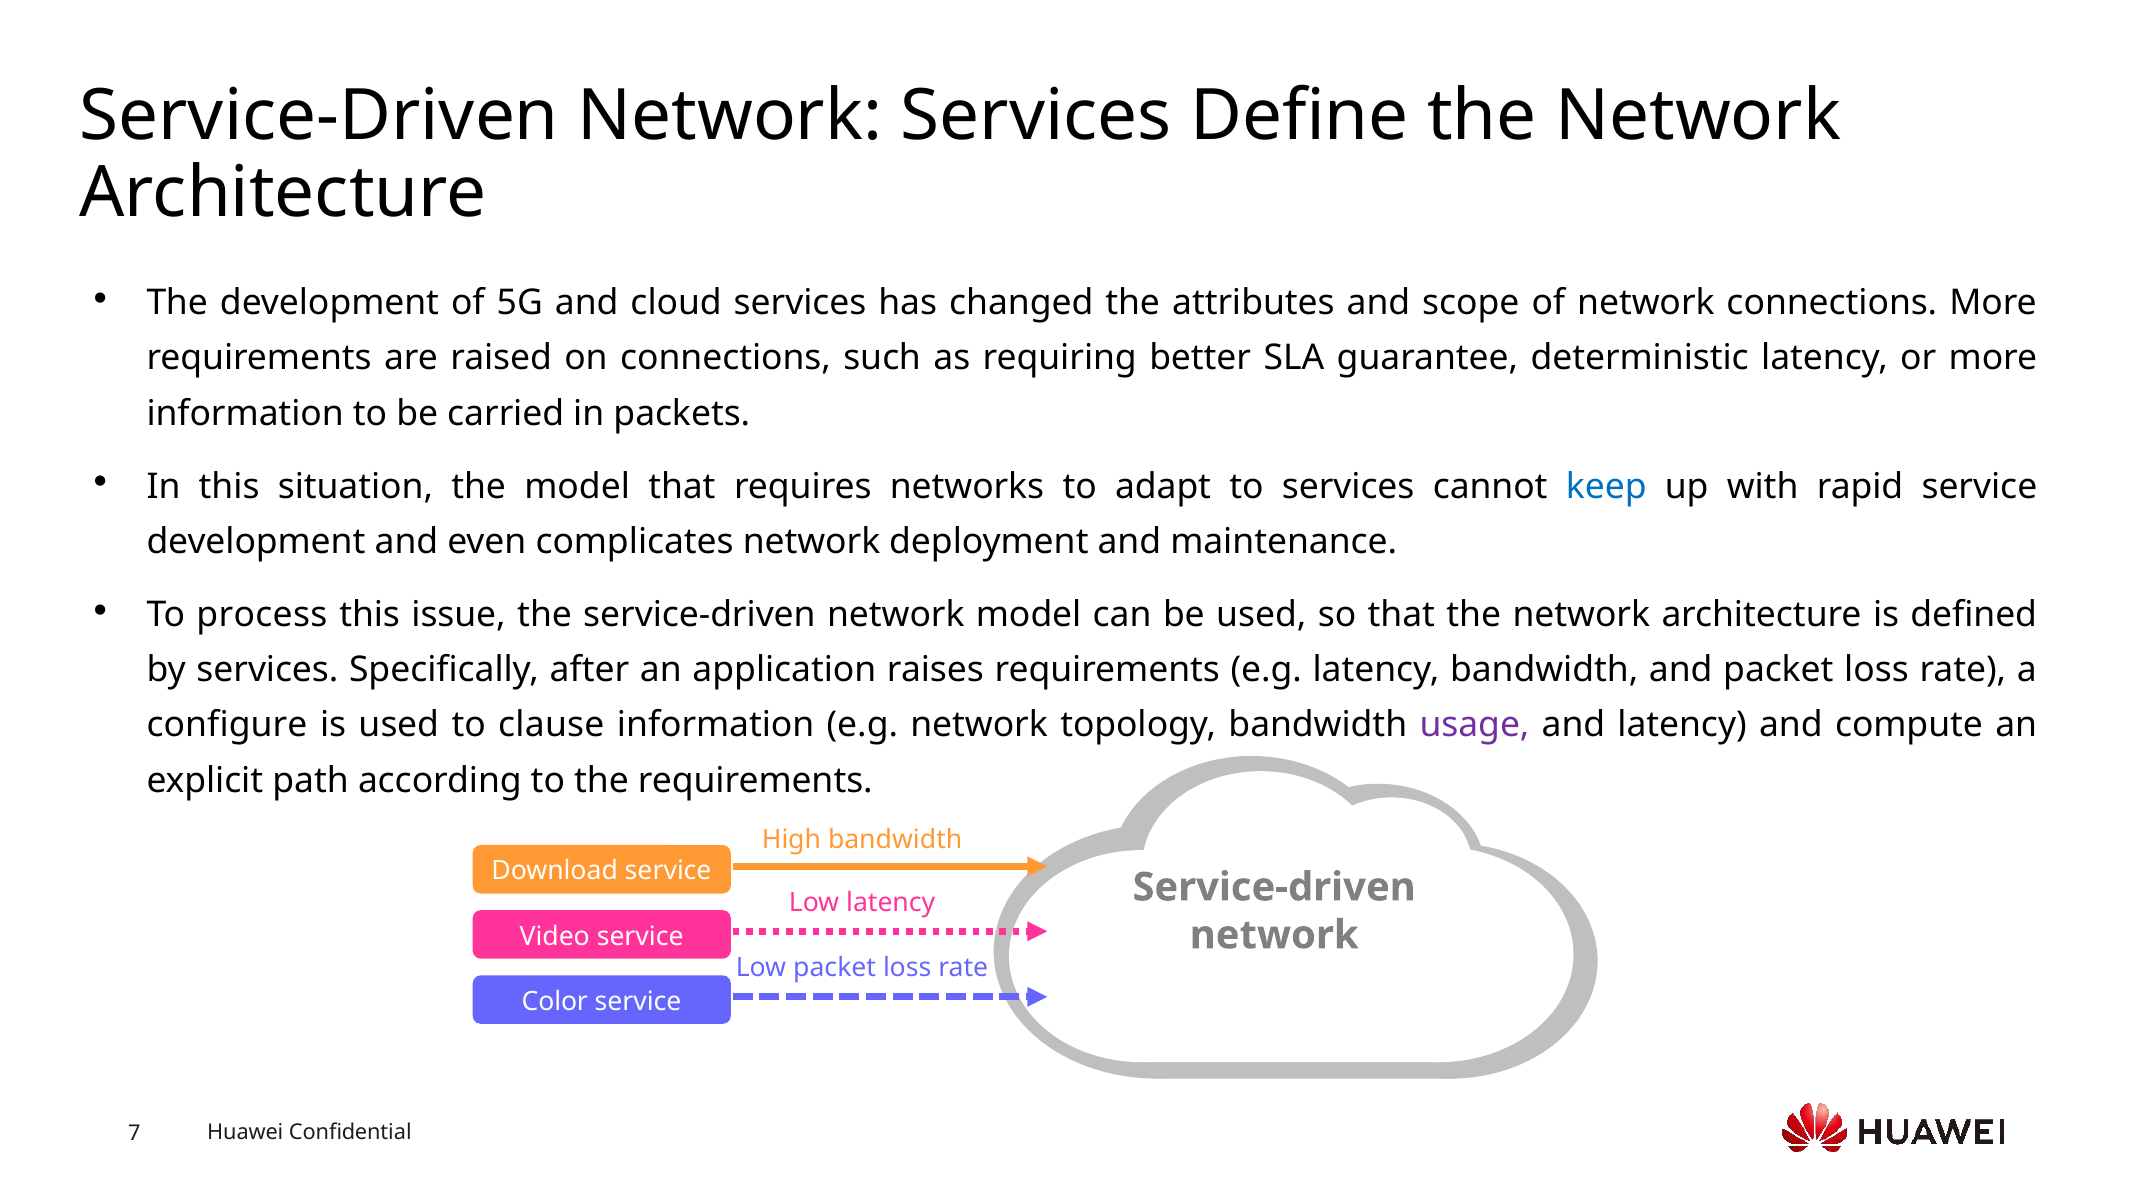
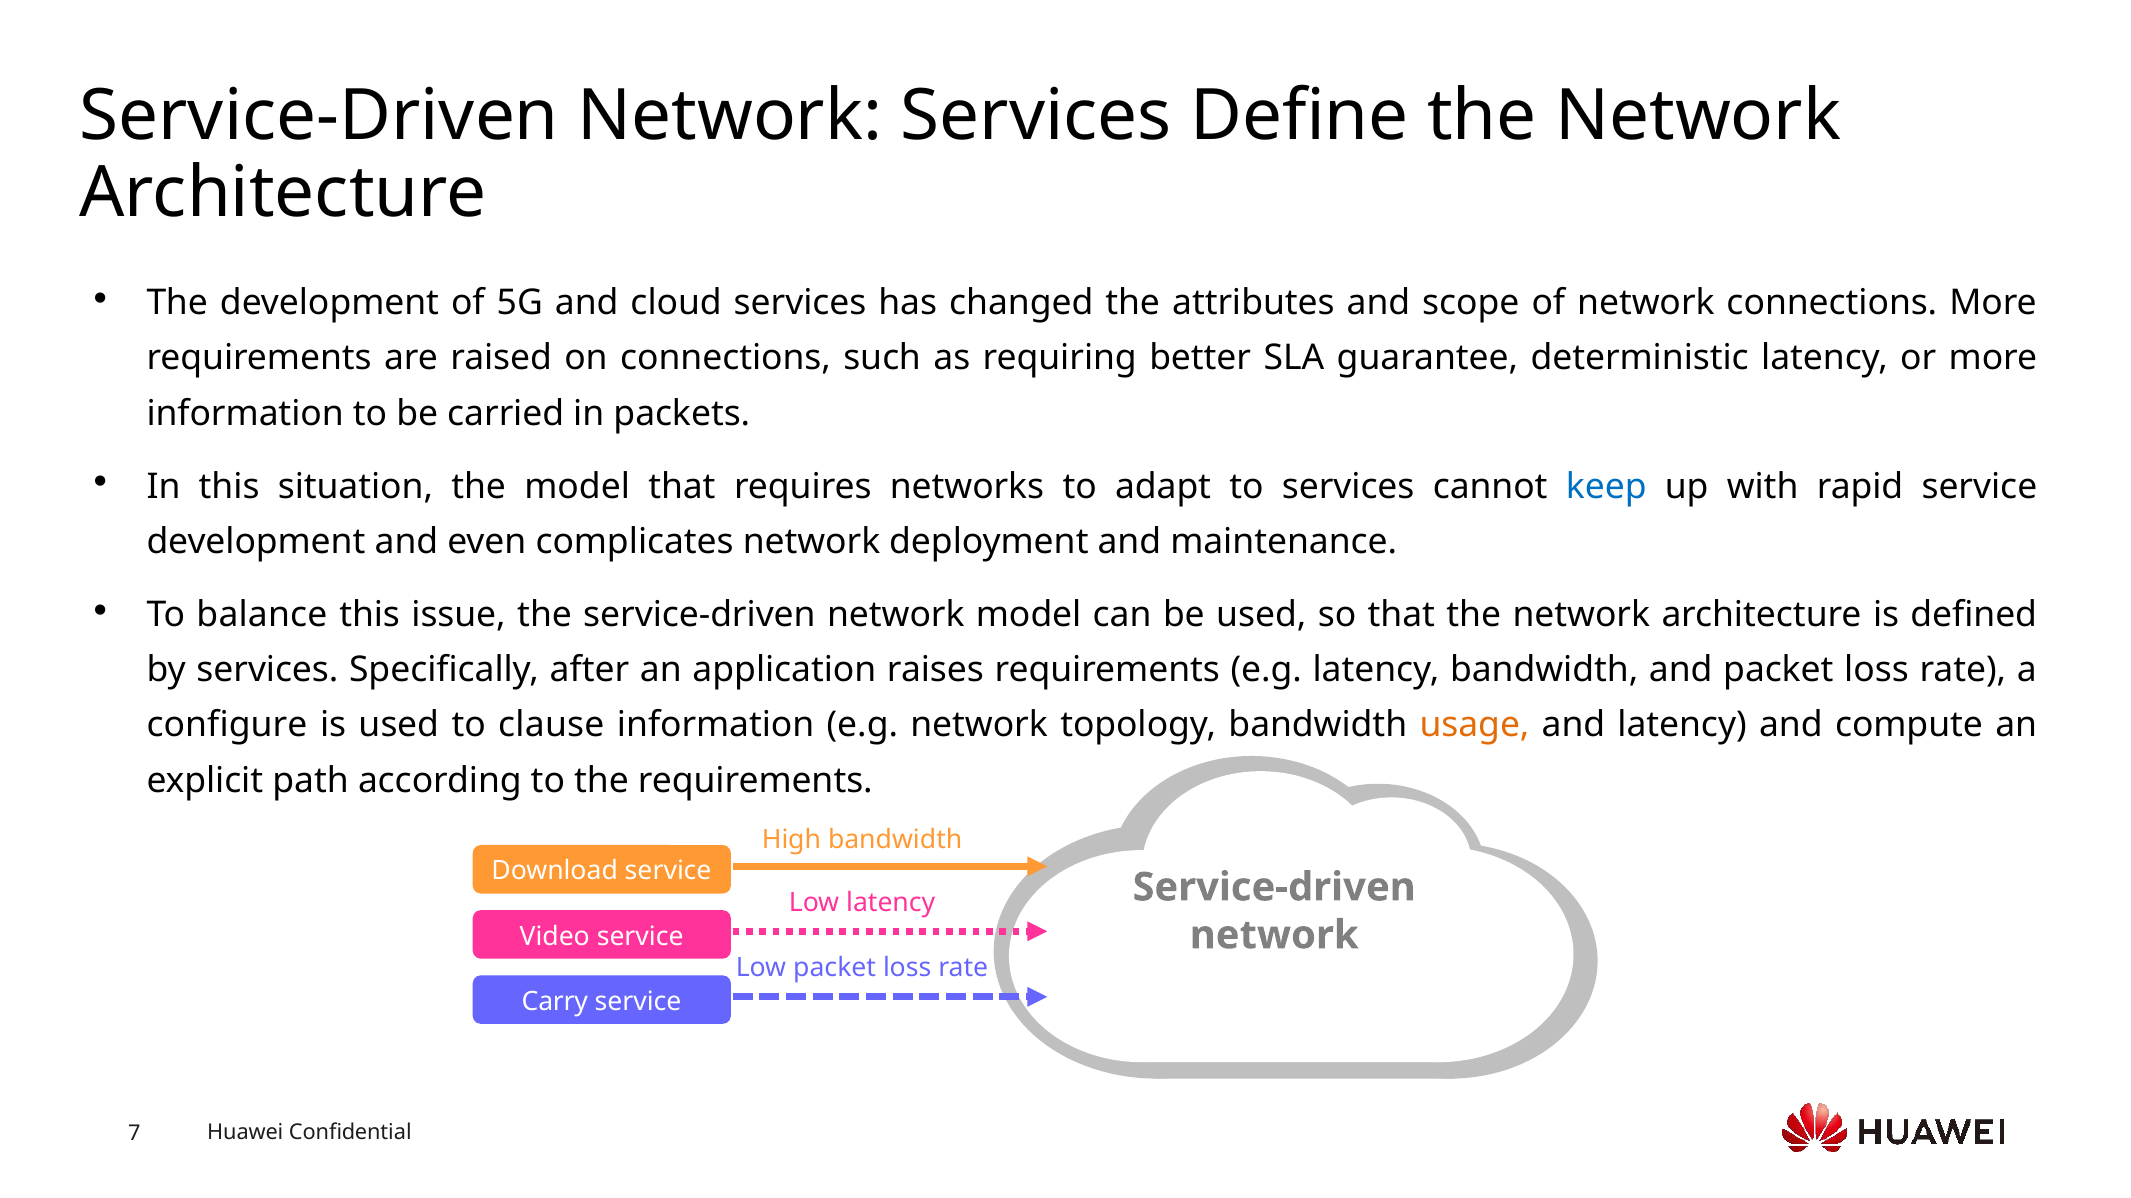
process: process -> balance (262, 615)
usage colour: purple -> orange (1475, 726)
Color: Color -> Carry (555, 1002)
